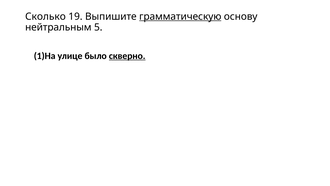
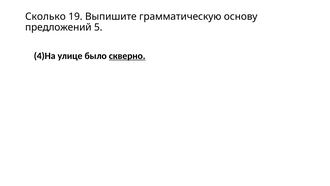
грамматическую underline: present -> none (180, 16)
нейтральным: нейтральным -> предложений (58, 27)
1)На: 1)На -> 4)На (45, 56)
